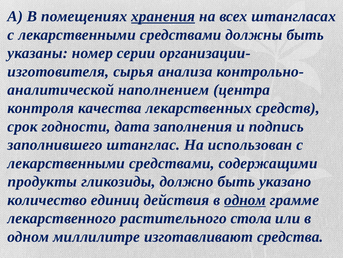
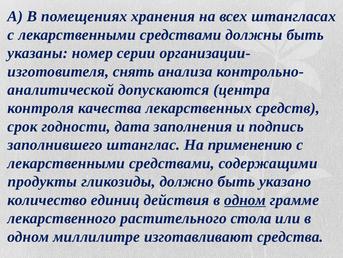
хранения underline: present -> none (163, 16)
сырья: сырья -> снять (134, 71)
наполнением: наполнением -> допускаются (164, 90)
использован: использован -> применению (250, 144)
